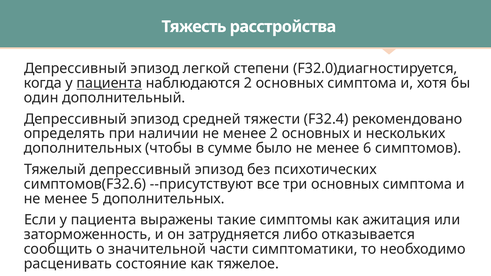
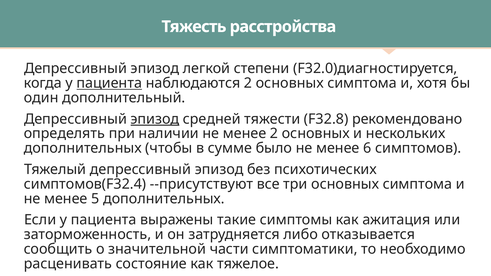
эпизод underline: none -> present (155, 119)
F32.4: F32.4 -> F32.8 (326, 119)
симптомов(F32.6: симптомов(F32.6 -> симптомов(F32.4 (85, 184)
